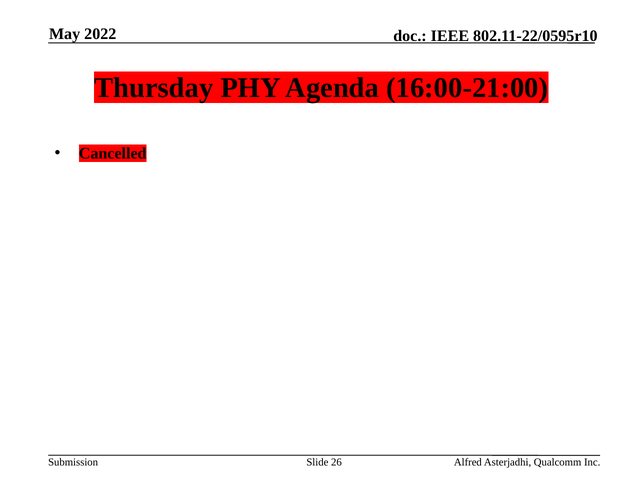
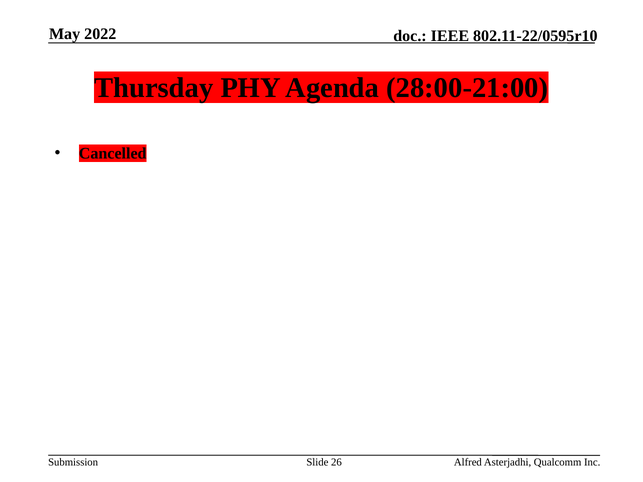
16:00-21:00: 16:00-21:00 -> 28:00-21:00 (467, 88)
